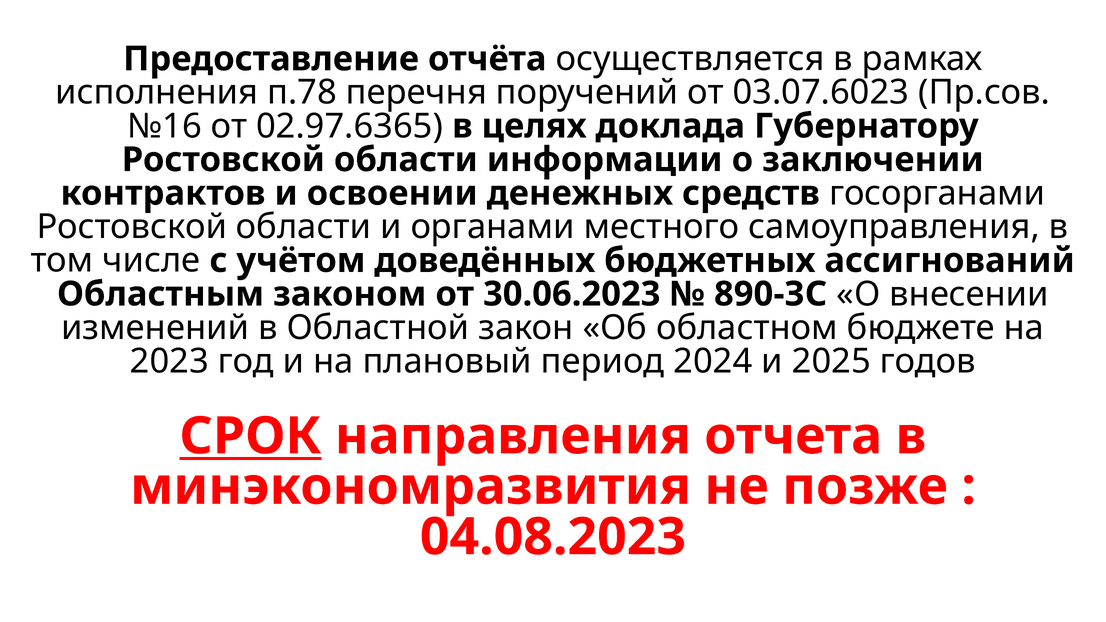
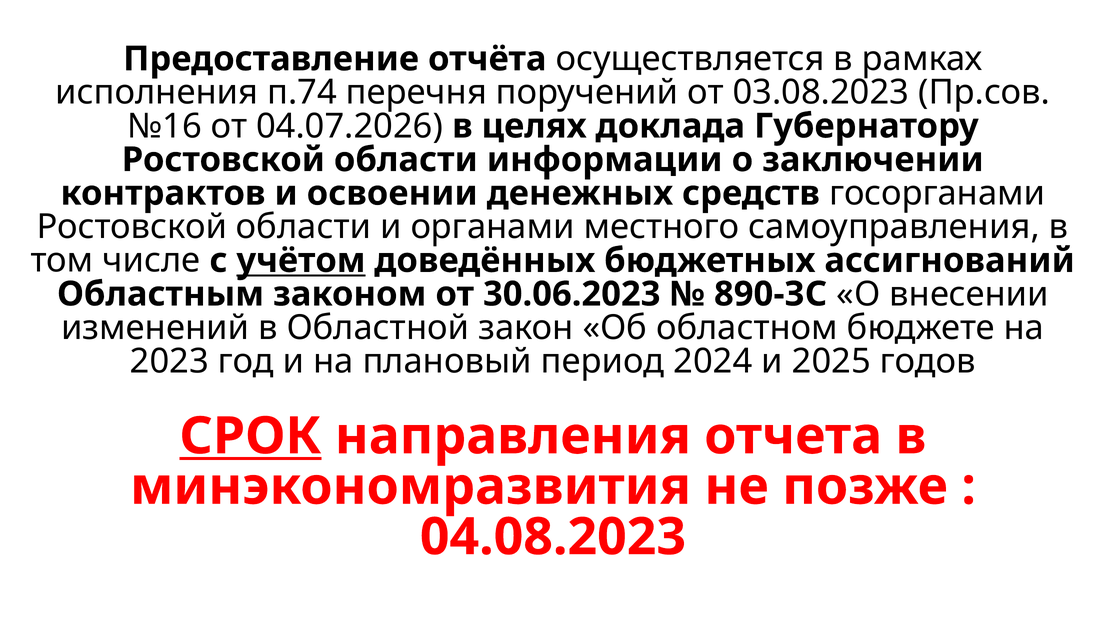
п.78: п.78 -> п.74 (302, 93)
03.07.6023: 03.07.6023 -> 03.08.2023 (821, 93)
02.97.6365: 02.97.6365 -> 04.07.2026 (350, 126)
учётом underline: none -> present (301, 261)
